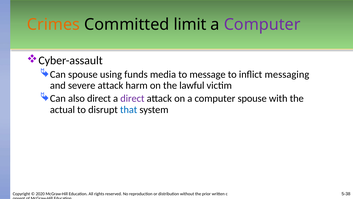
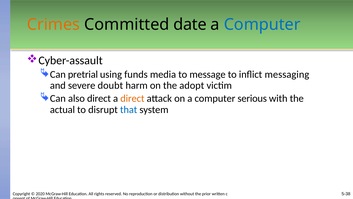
limit: limit -> date (190, 24)
Computer colour: purple -> blue (262, 24)
Can spouse: spouse -> pretrial (83, 74)
severe attack: attack -> doubt (110, 85)
lawful: lawful -> adopt (192, 85)
direct colour: purple -> orange (132, 98)
computer spouse: spouse -> serious (252, 98)
